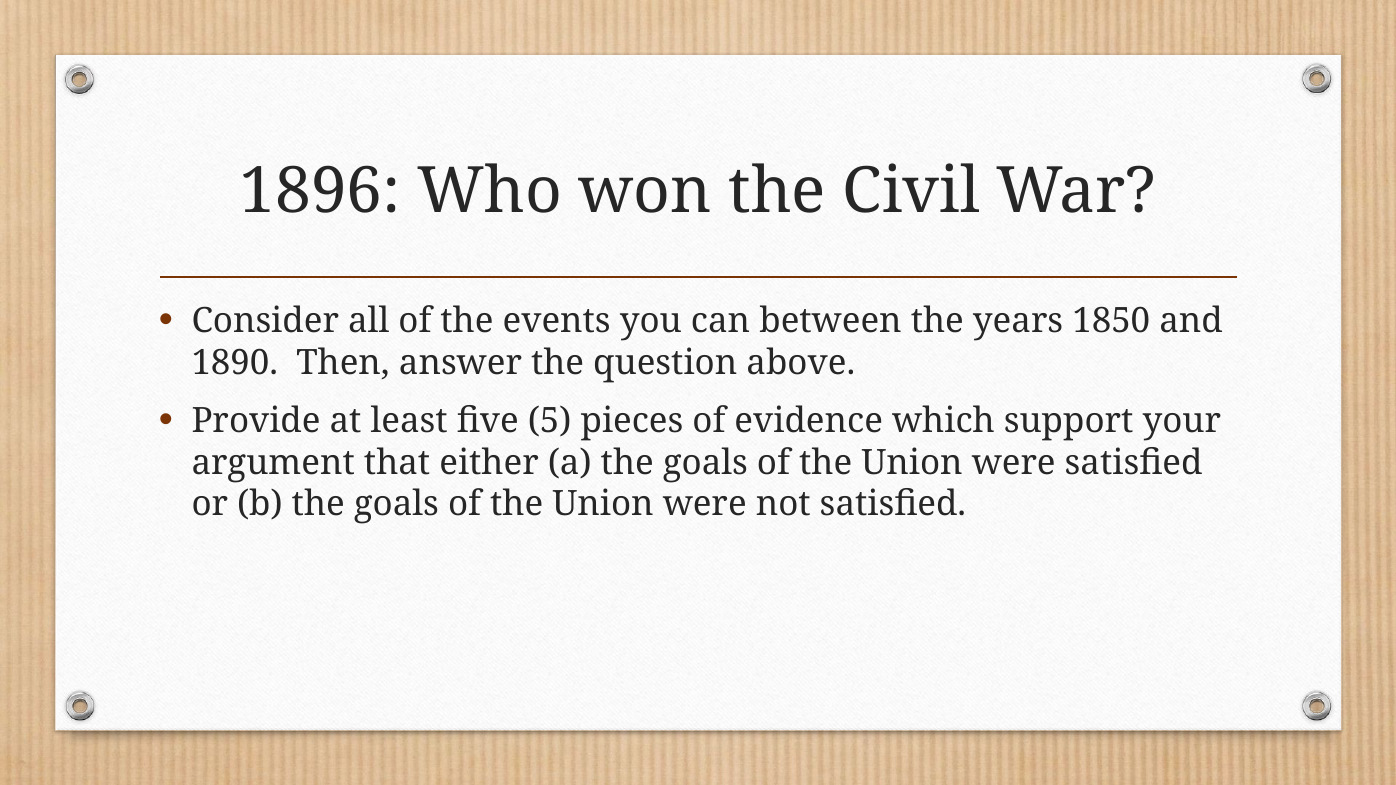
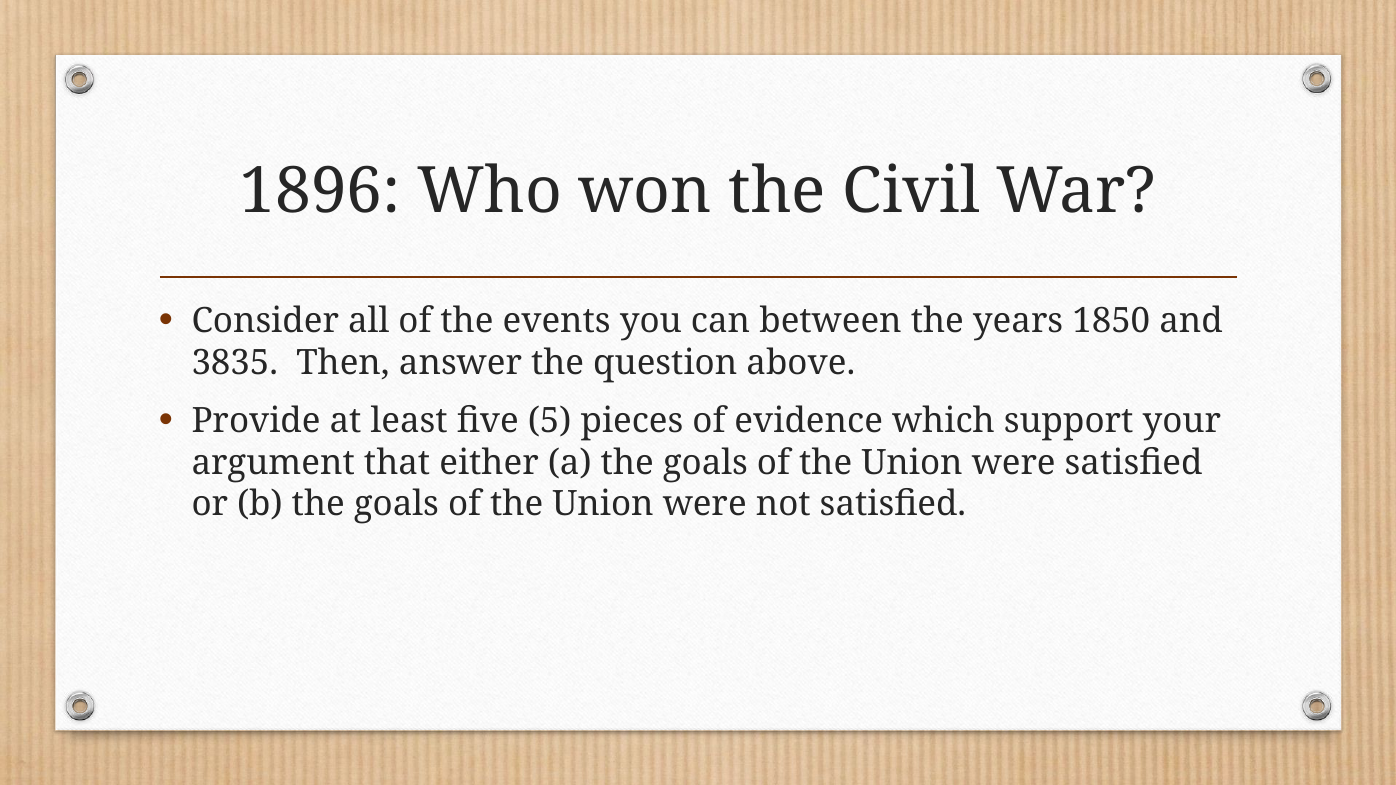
1890: 1890 -> 3835 (235, 363)
